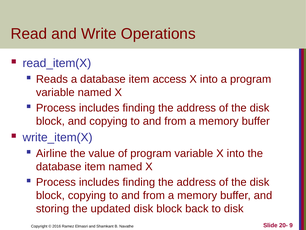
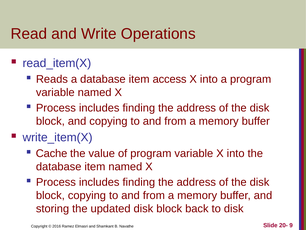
Airline: Airline -> Cache (52, 153)
